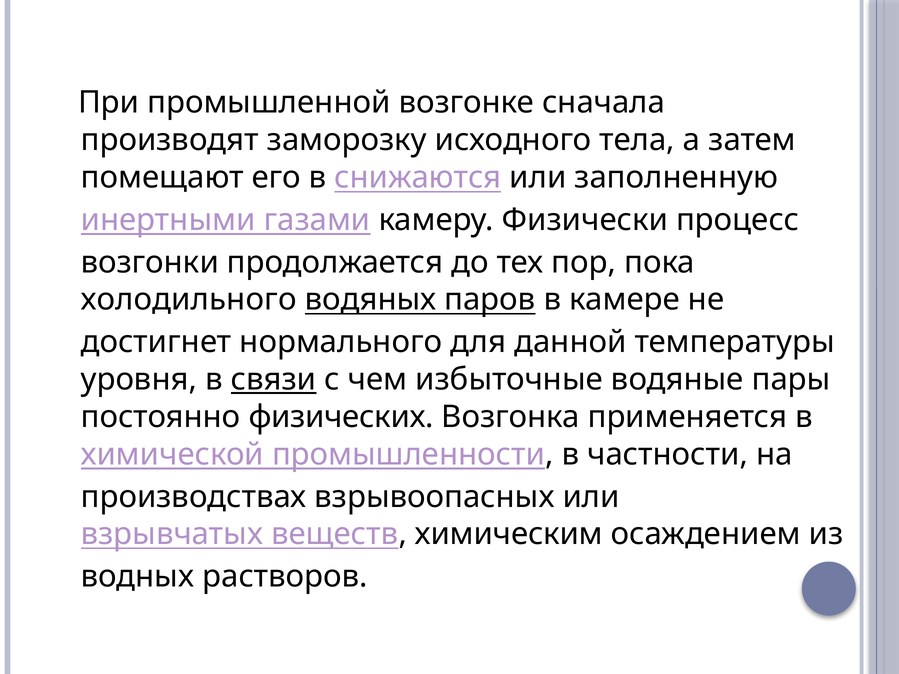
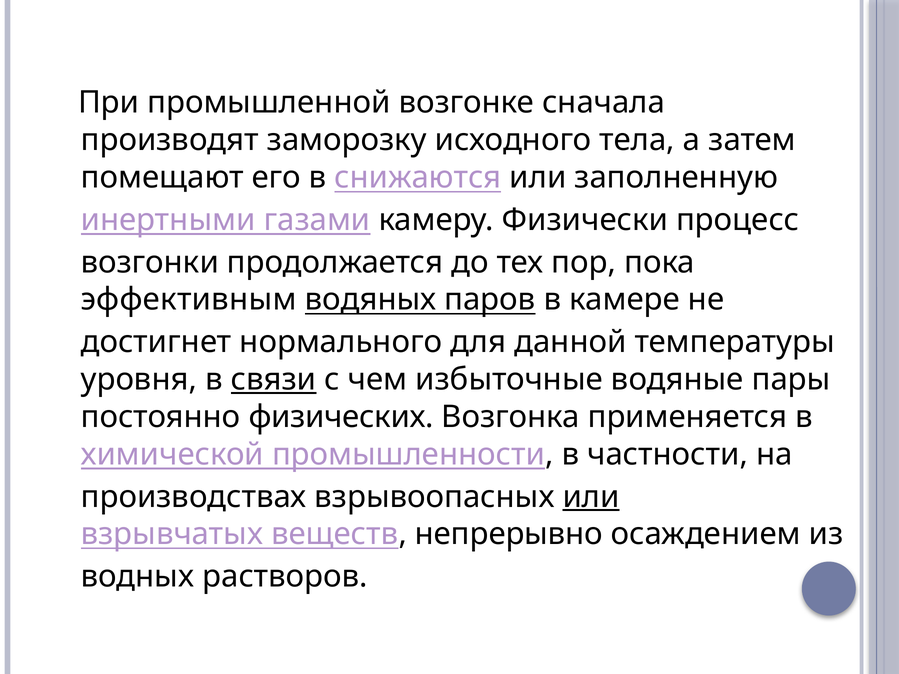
холодильного: холодильного -> эффективным (189, 300)
или underline: none -> present (591, 497)
химическим: химическим -> непрерывно (509, 534)
